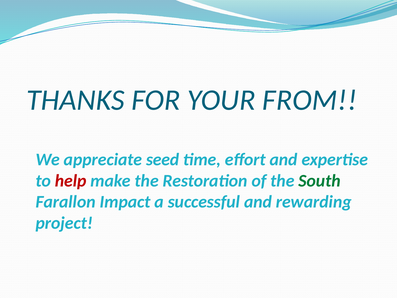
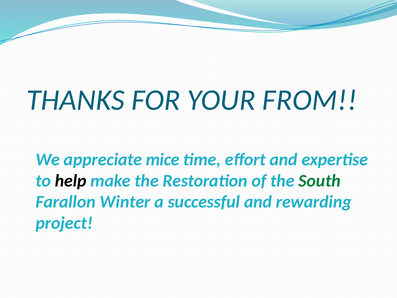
seed: seed -> mice (163, 159)
help colour: red -> black (71, 181)
Impact: Impact -> Winter (125, 202)
